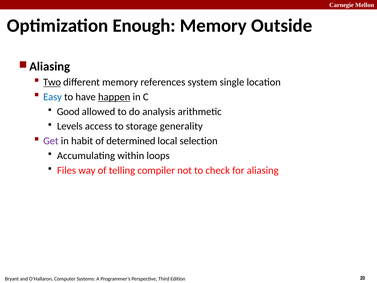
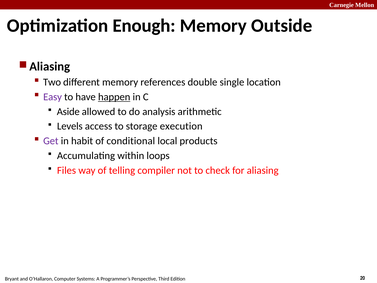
Two underline: present -> none (52, 82)
system: system -> double (202, 82)
Easy colour: blue -> purple (53, 97)
Good: Good -> Aside (68, 112)
generality: generality -> execution (181, 126)
determined: determined -> conditional (131, 141)
selection: selection -> products (199, 141)
